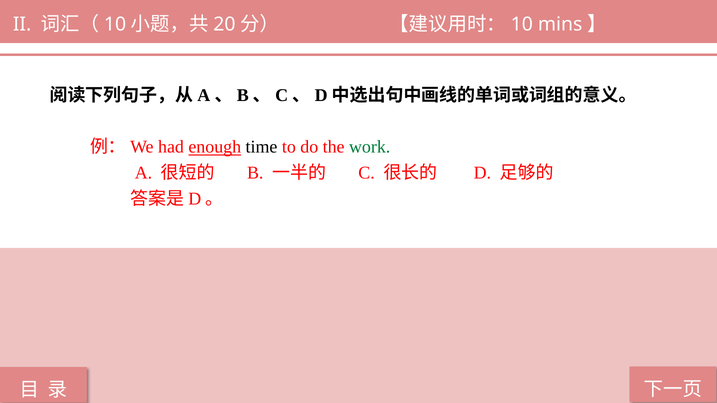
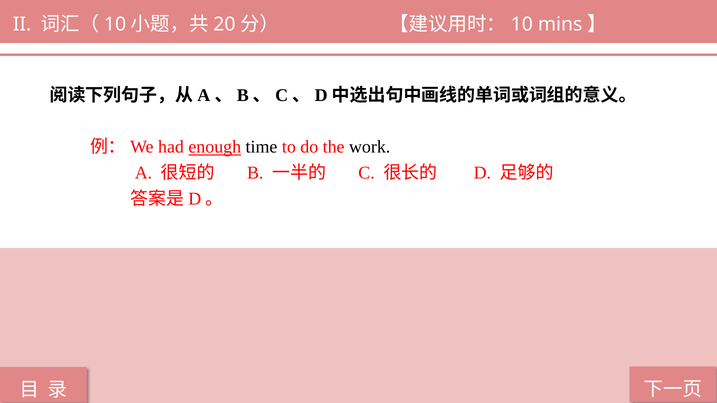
work colour: green -> black (370, 147)
